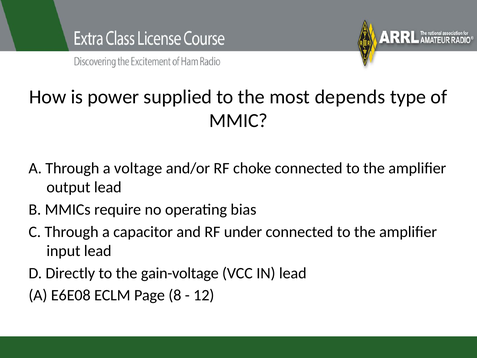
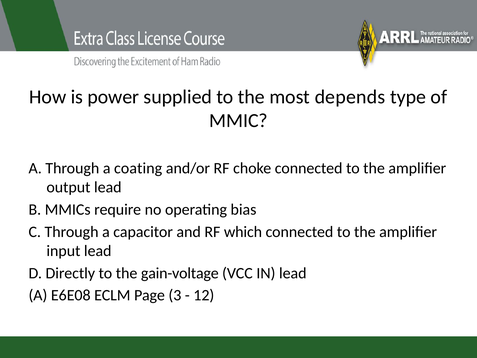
voltage: voltage -> coating (138, 168)
under: under -> which (243, 232)
8: 8 -> 3 (175, 295)
